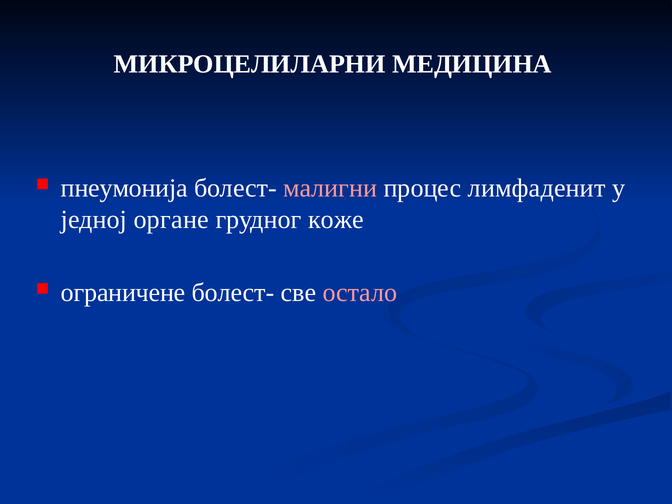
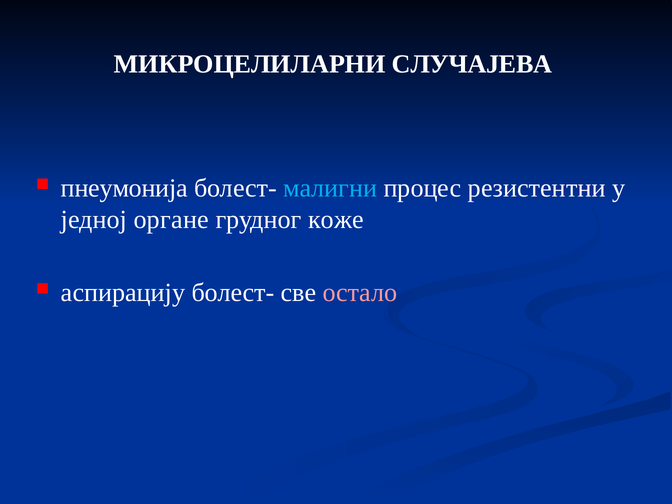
МЕДИЦИНА: МЕДИЦИНА -> СЛУЧАЈЕВА (472, 64)
малигни colour: pink -> light blue (330, 188)
лимфаденит: лимфаденит -> резистентни (537, 188)
ограничене: ограничене -> аспирацију (123, 293)
